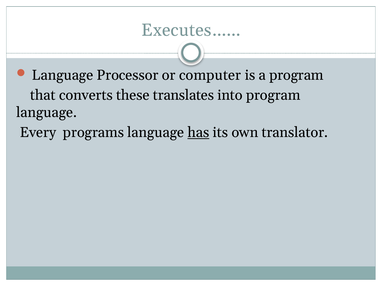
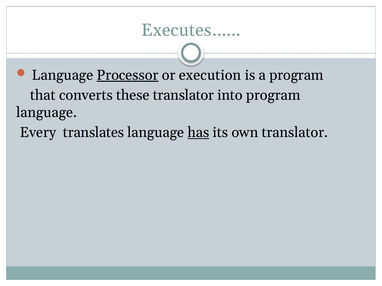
Processor underline: none -> present (128, 75)
computer: computer -> execution (210, 75)
these translates: translates -> translator (183, 95)
programs: programs -> translates (93, 133)
